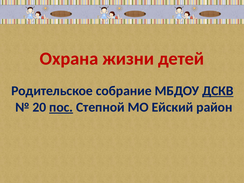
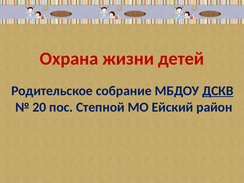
пос underline: present -> none (61, 107)
